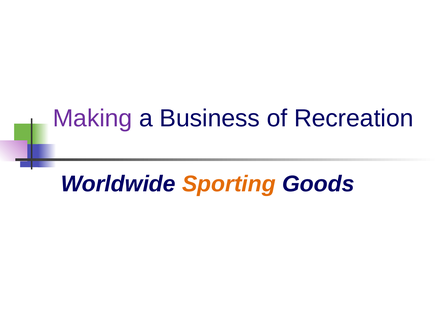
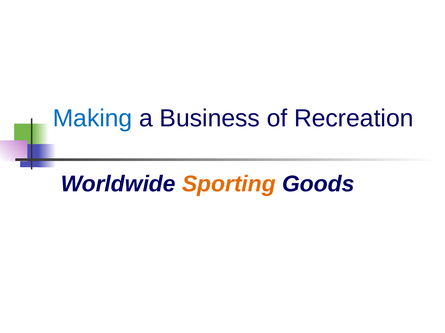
Making colour: purple -> blue (92, 119)
